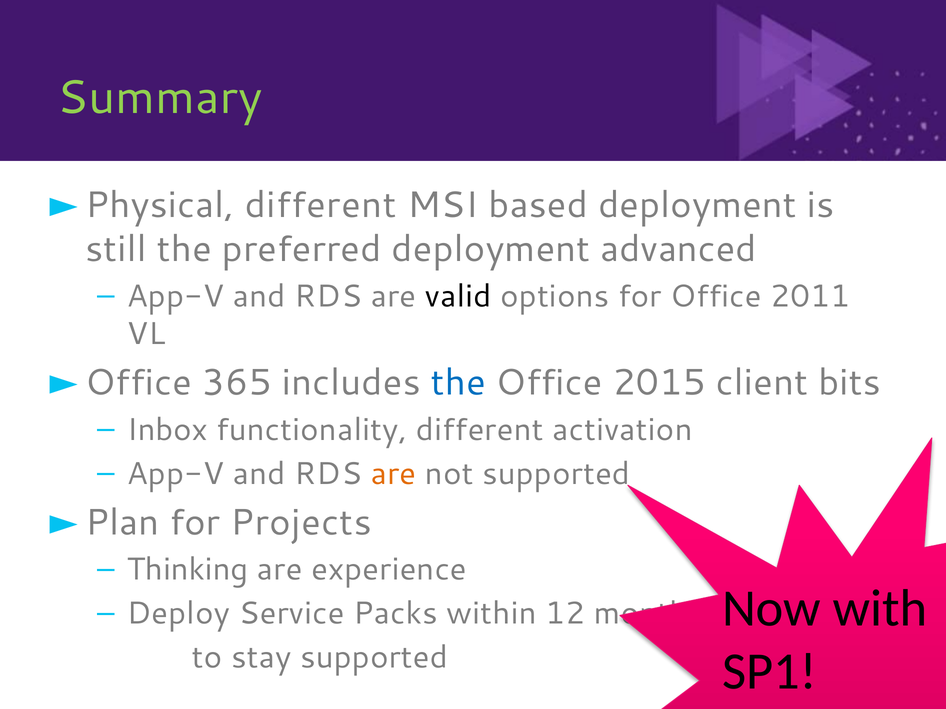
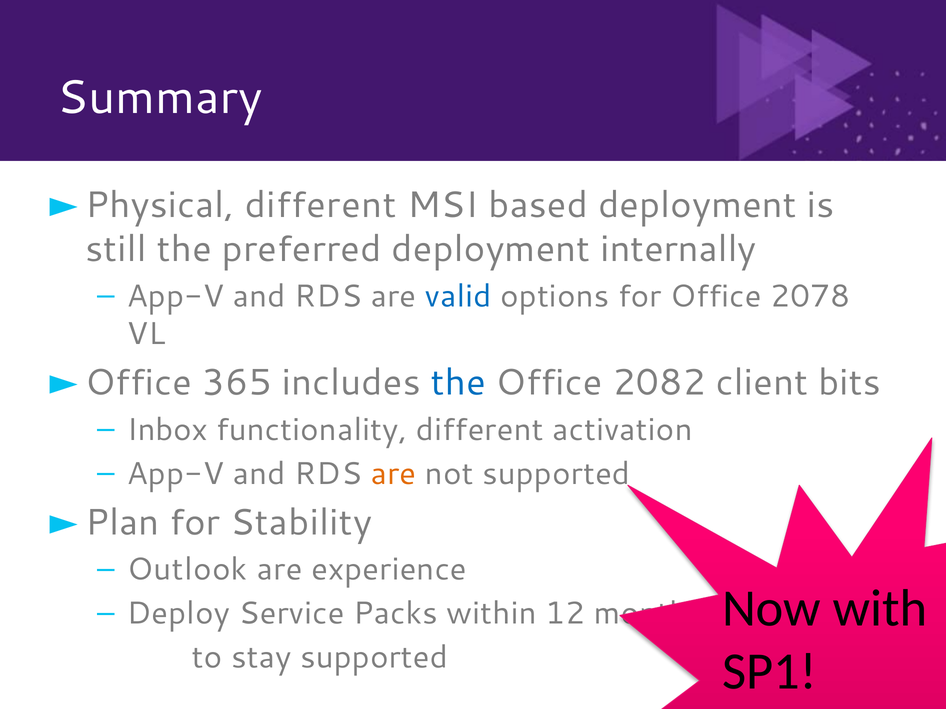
Summary colour: light green -> white (160, 98)
advanced: advanced -> internally (678, 249)
valid colour: black -> blue (458, 296)
2011: 2011 -> 2078 (810, 296)
2015: 2015 -> 2082 (659, 383)
Projects: Projects -> Stability (301, 523)
Thinking: Thinking -> Outlook (187, 570)
